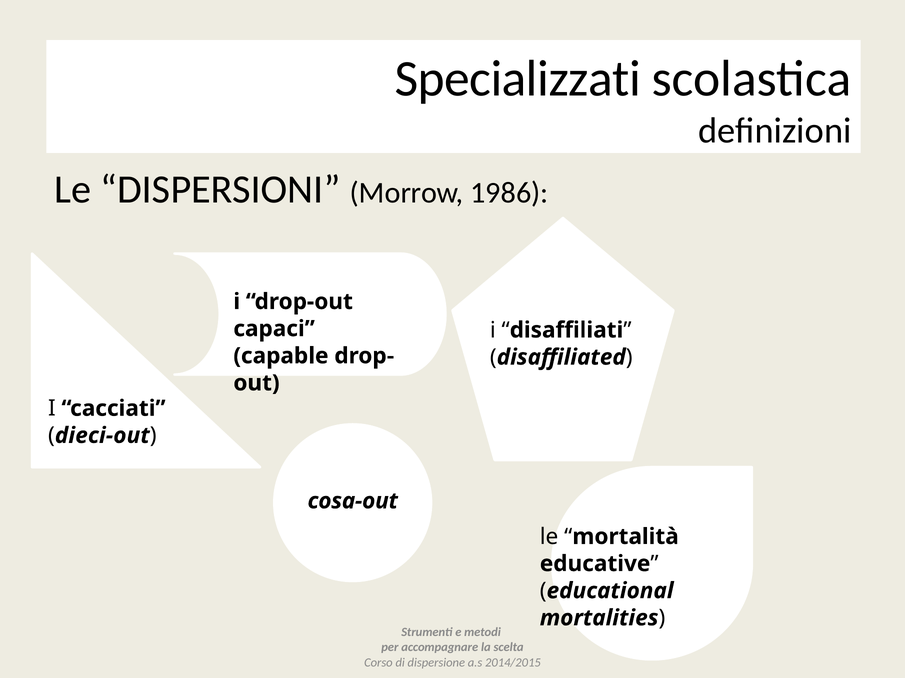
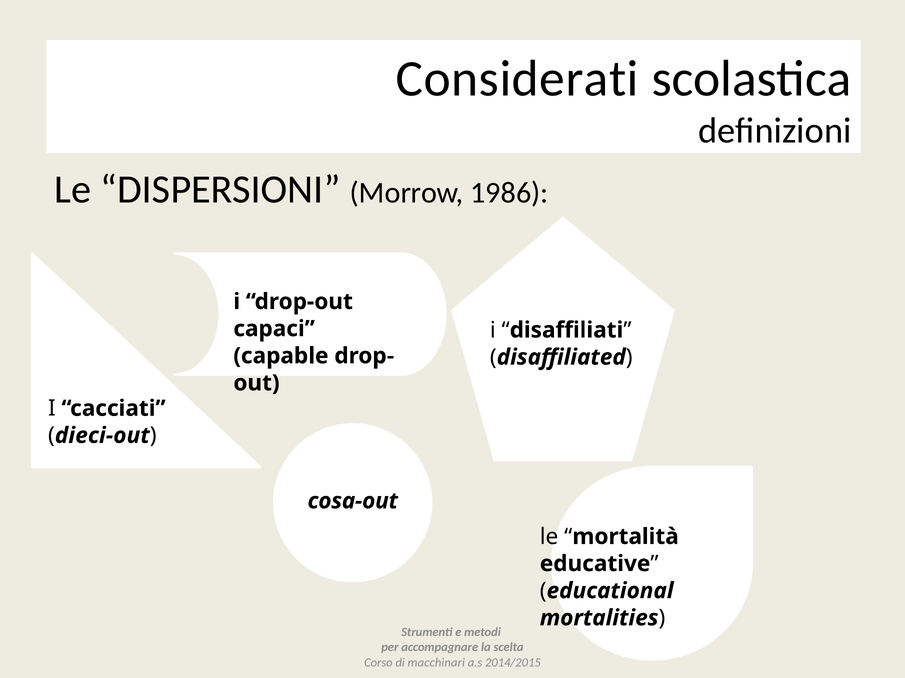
Specializzati: Specializzati -> Considerati (517, 79)
dispersione: dispersione -> macchinari (436, 663)
